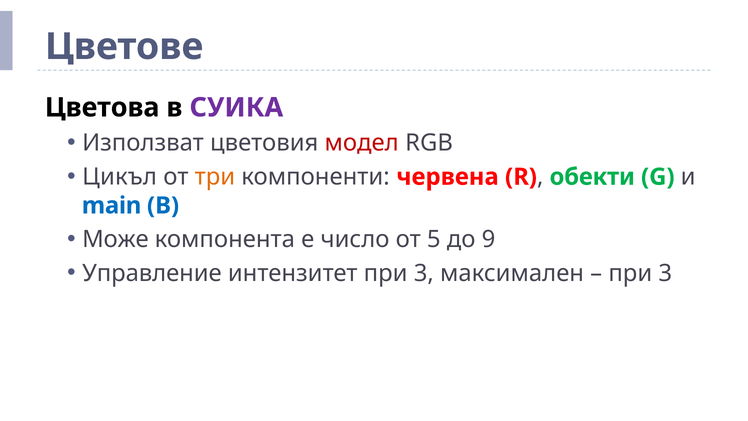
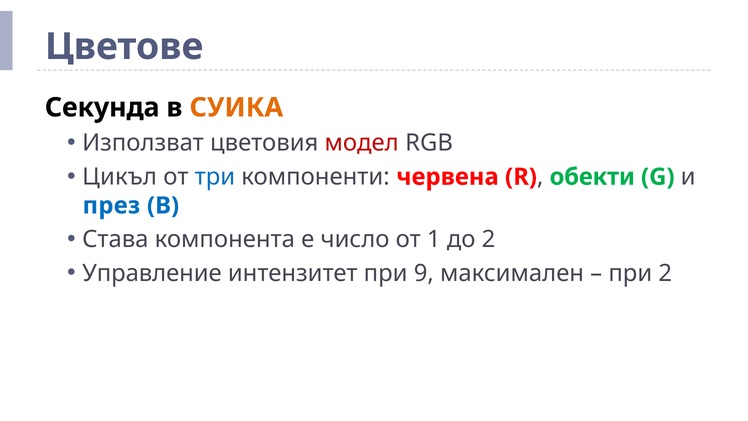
Цветова: Цветова -> Секунда (102, 107)
СУИКА colour: purple -> orange (236, 107)
три colour: orange -> blue (215, 177)
main: main -> през (111, 205)
Може: Може -> Става (115, 239)
5: 5 -> 1 (434, 239)
до 9: 9 -> 2 (489, 239)
интензитет при 3: 3 -> 9 (424, 273)
3: 3 -> 2 (665, 273)
